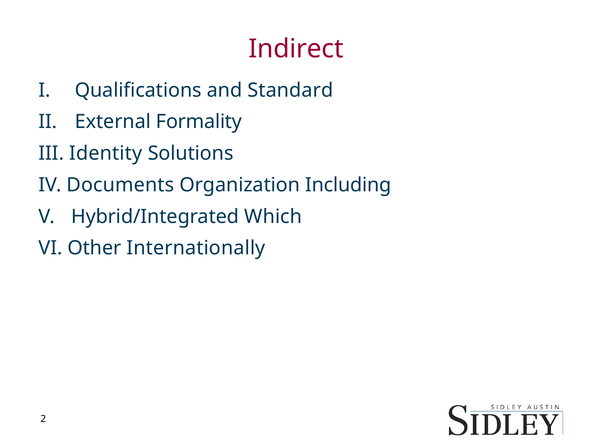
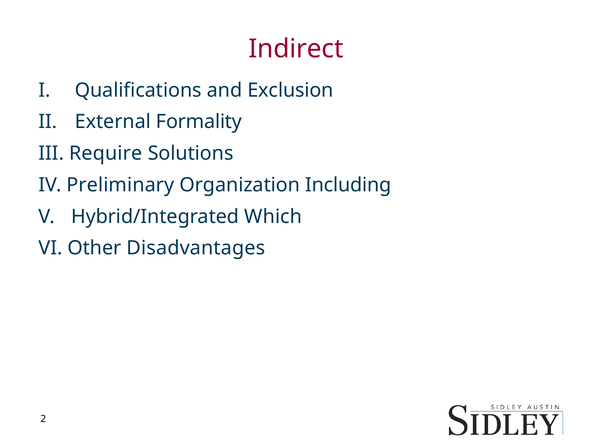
Standard: Standard -> Exclusion (290, 90)
Identity: Identity -> Require (106, 153)
Documents: Documents -> Preliminary (120, 185)
Internationally: Internationally -> Disadvantages (196, 248)
